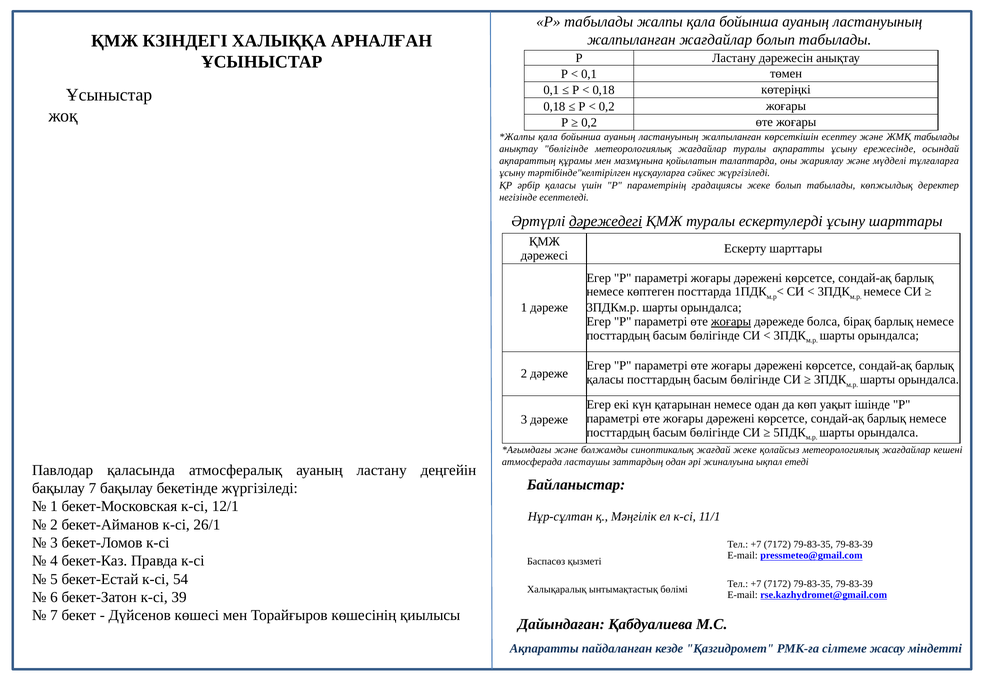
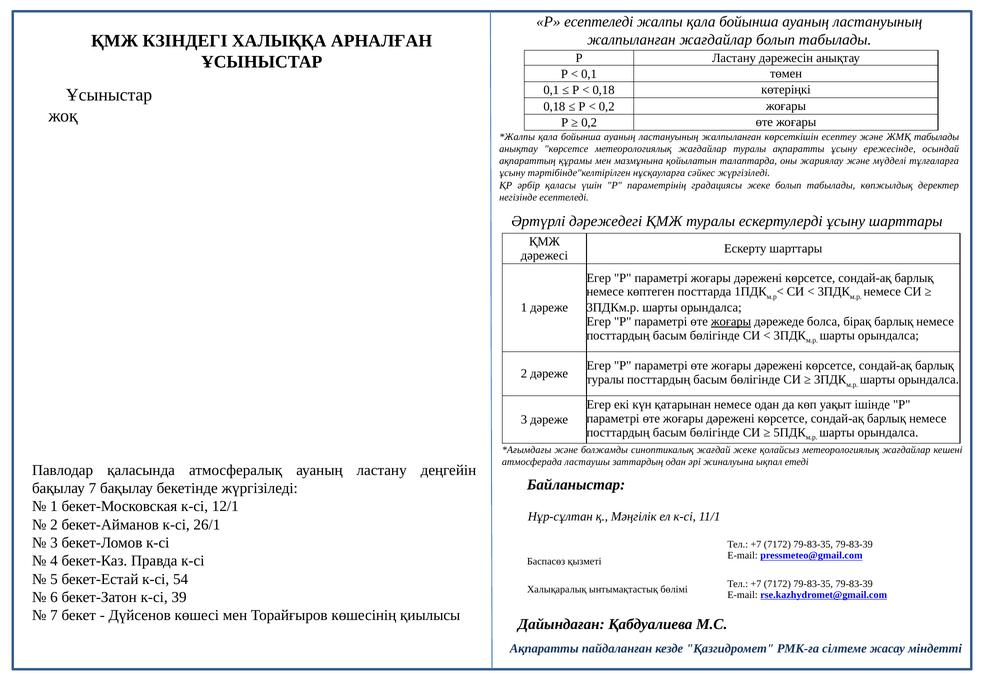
Р табылады: табылады -> есептеледі (599, 22)
анықтау бөлігінде: бөлігінде -> көрсетсе (566, 149)
дәрежедегі underline: present -> none (606, 221)
қаласы: қаласы -> туралы (605, 380)
